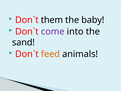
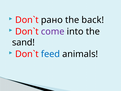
them: them -> рано (52, 20)
baby: baby -> back (93, 20)
feed colour: orange -> blue (50, 54)
